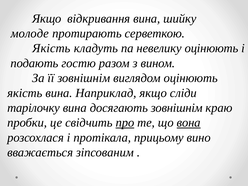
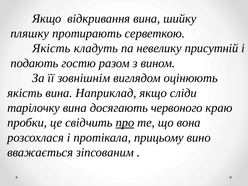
молоде: молоде -> пляшку (30, 33)
невелику оцінюють: оцінюють -> присутній (212, 48)
досягають зовнішнім: зовнішнім -> червоного (177, 108)
вона underline: present -> none (189, 123)
